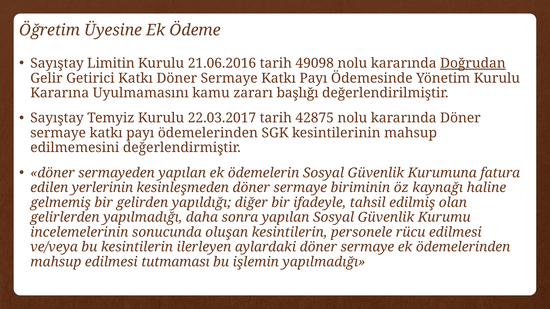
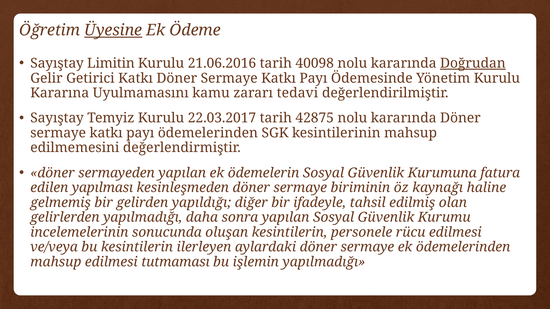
Üyesine underline: none -> present (113, 30)
49098: 49098 -> 40098 (315, 63)
başlığı: başlığı -> tedavi (297, 93)
yerlerinin: yerlerinin -> yapılması (102, 188)
